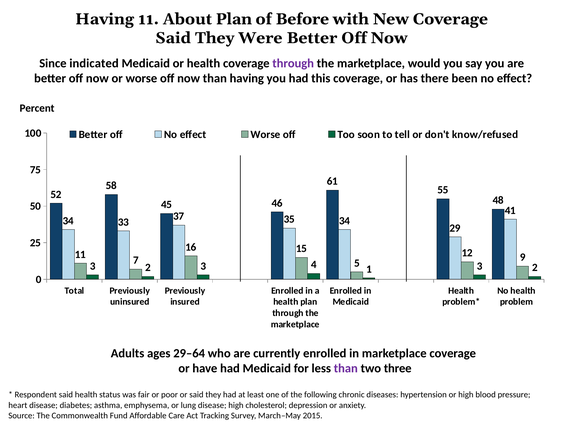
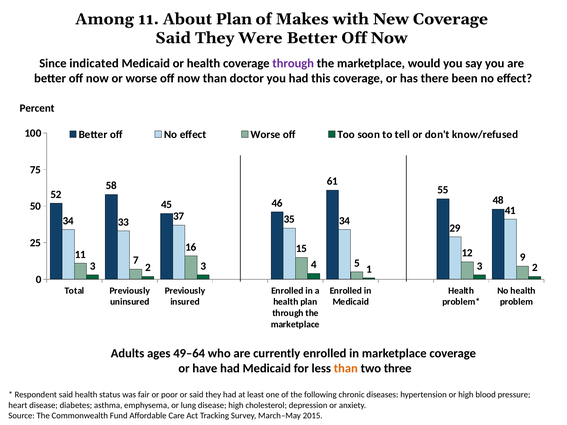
Having: Having -> Among (105, 19)
Before: Before -> Makes (302, 19)
than having: having -> doctor (247, 78)
29–64: 29–64 -> 49–64 (189, 353)
than colour: purple -> orange (346, 369)
